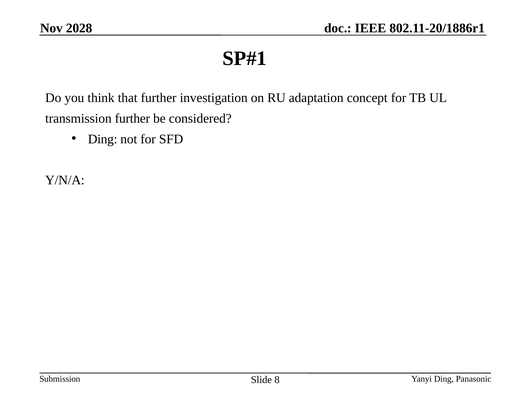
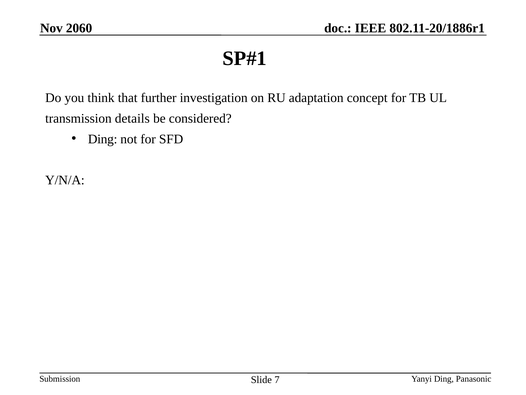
2028: 2028 -> 2060 (79, 28)
transmission further: further -> details (132, 118)
8: 8 -> 7 (277, 379)
